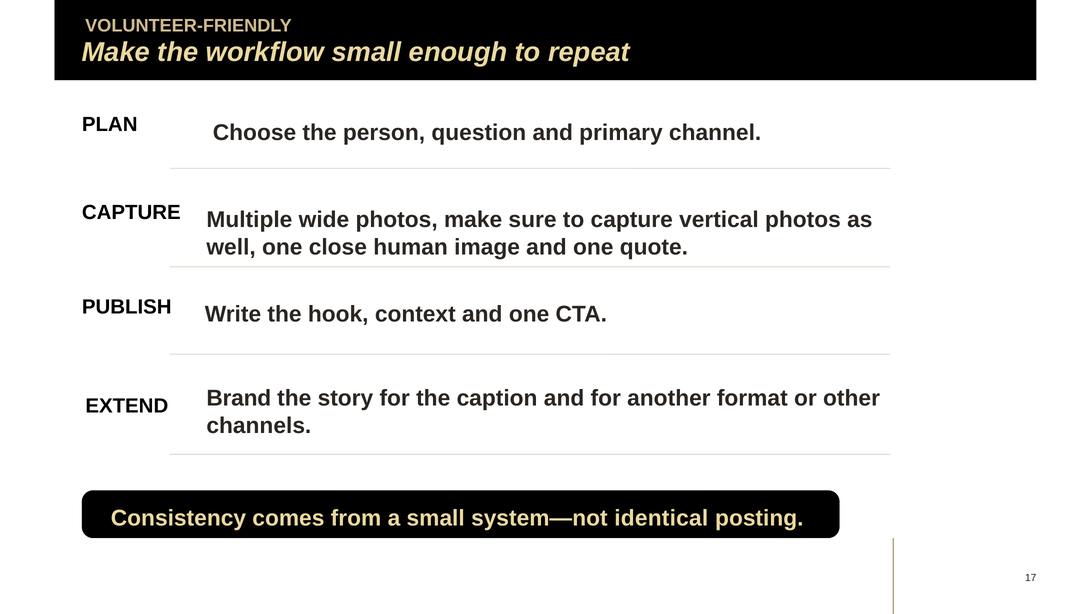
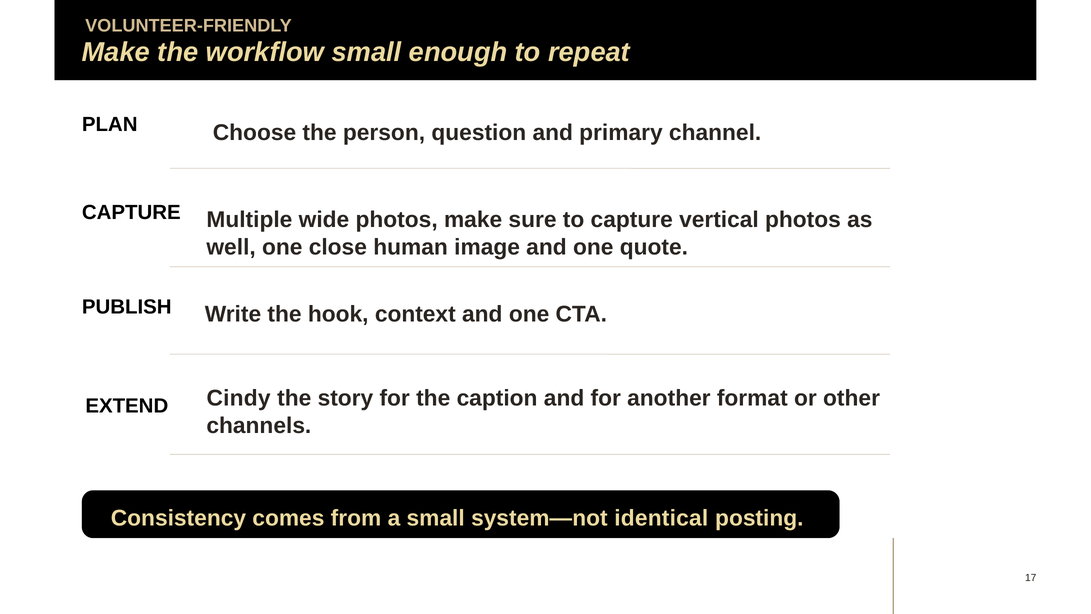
Brand: Brand -> Cindy (239, 398)
